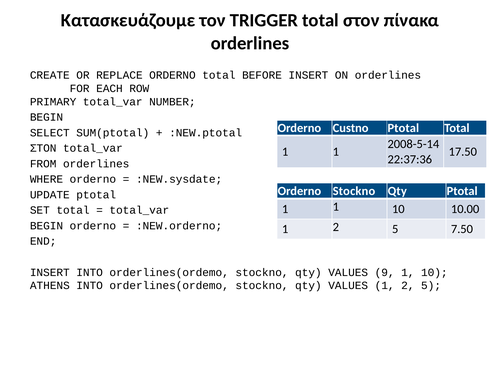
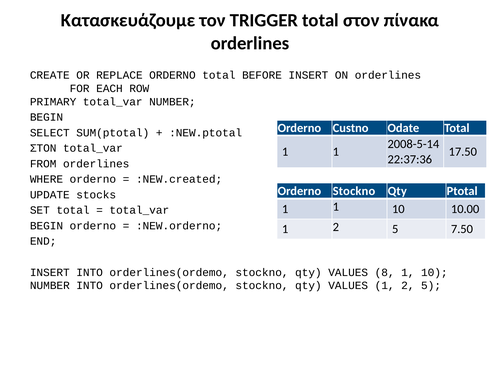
Custno Ptotal: Ptotal -> Odate (403, 128)
:NEW.sysdate: :NEW.sysdate -> :NEW.created (179, 179)
UPDATE ptotal: ptotal -> stocks (96, 195)
9: 9 -> 8 (385, 273)
ATHENS: ATHENS -> NUMBER (50, 286)
